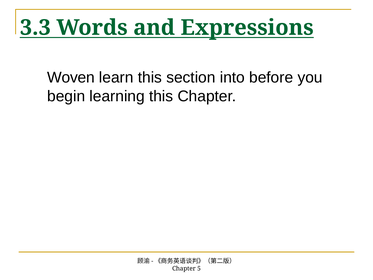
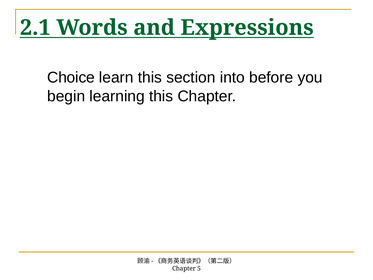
3.3: 3.3 -> 2.1 (35, 28)
Woven: Woven -> Choice (71, 78)
